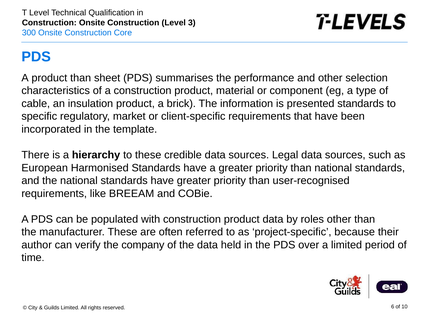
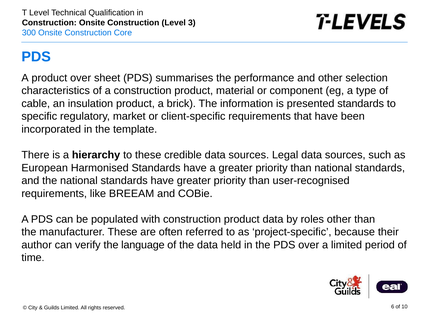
product than: than -> over (81, 78)
company: company -> language (143, 245)
